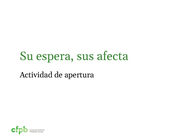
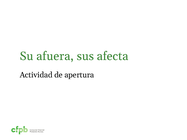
espera: espera -> afuera (55, 56)
